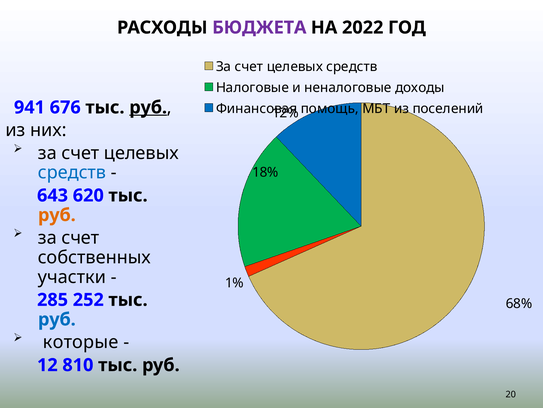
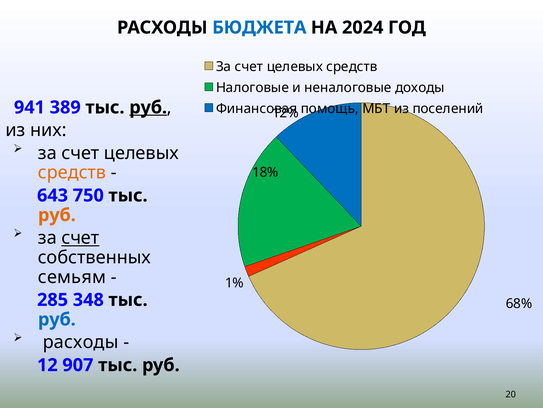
БЮДЖЕТА colour: purple -> blue (259, 28)
2022: 2022 -> 2024 (363, 28)
676: 676 -> 389 (65, 107)
средств colour: blue -> orange (72, 172)
620: 620 -> 750 (88, 195)
счет underline: none -> present (80, 237)
участки: участки -> семьям (72, 277)
252: 252 -> 348 (88, 299)
которые: которые -> расходы (81, 342)
810: 810 -> 907 (78, 364)
